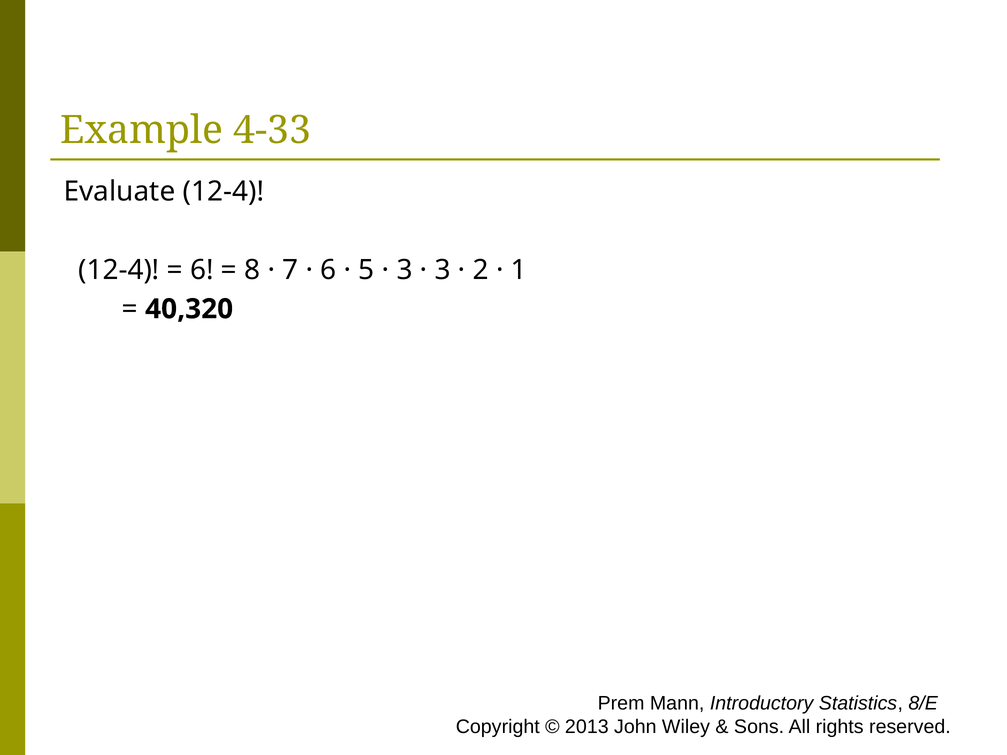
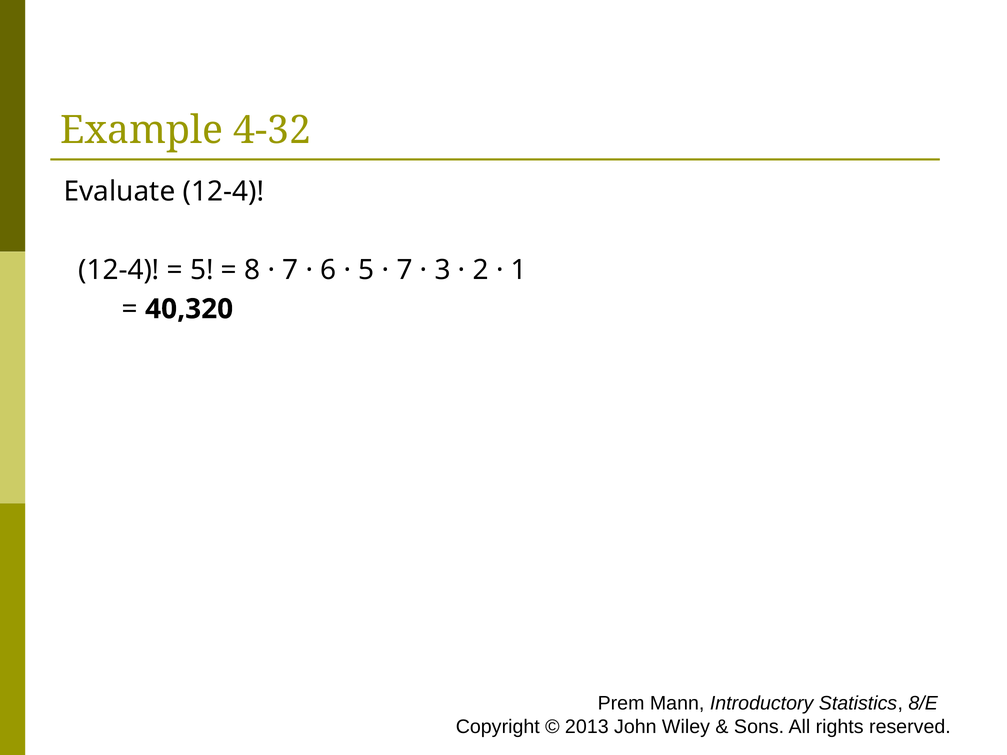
4-33: 4-33 -> 4-32 (272, 130)
6: 6 -> 5 (202, 270)
3: 3 -> 7 (405, 270)
